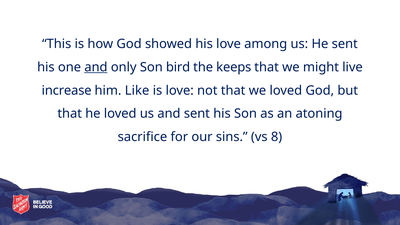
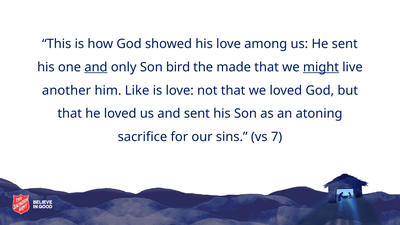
keeps: keeps -> made (234, 67)
might underline: none -> present (321, 67)
increase: increase -> another (67, 90)
8: 8 -> 7 (277, 137)
